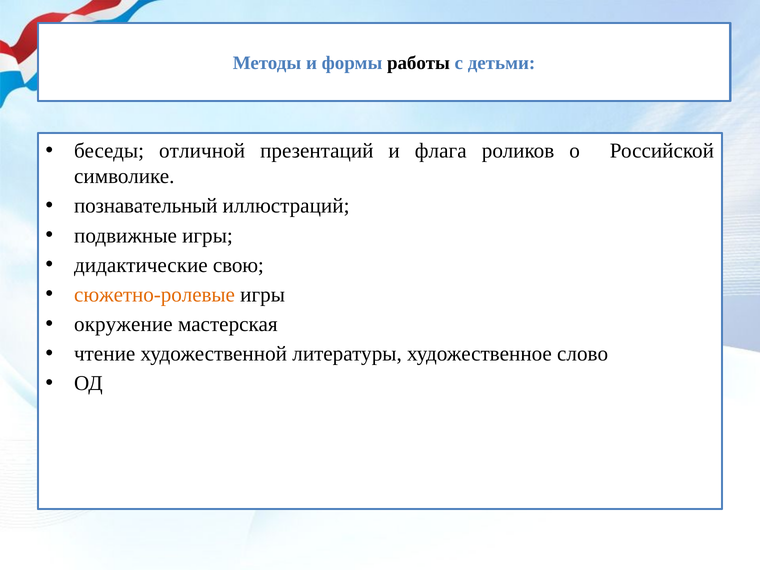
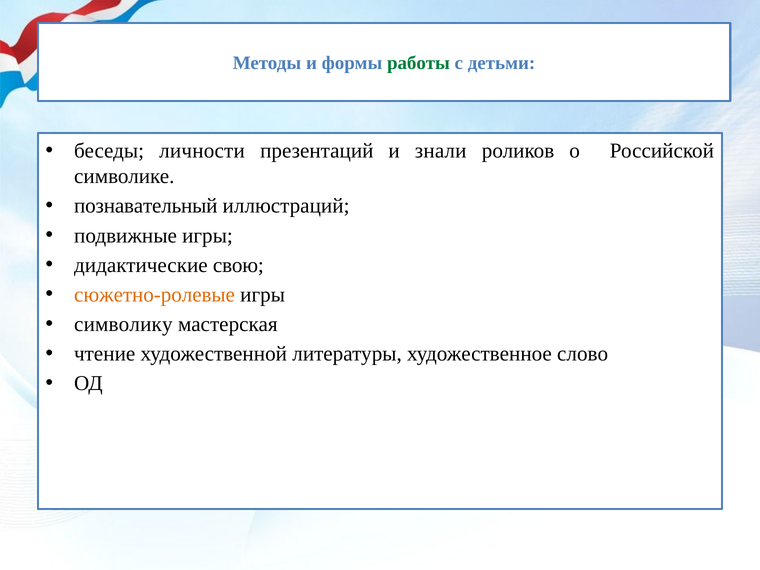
работы colour: black -> green (418, 63)
отличной: отличной -> личности (202, 151)
флага: флага -> знали (441, 151)
окружение: окружение -> символику (123, 324)
